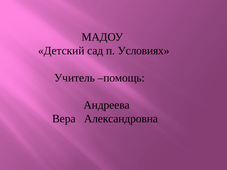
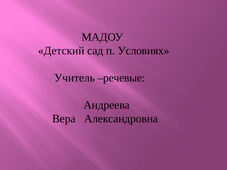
помощь: помощь -> речевые (121, 78)
